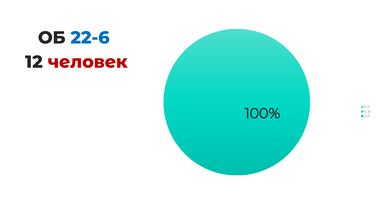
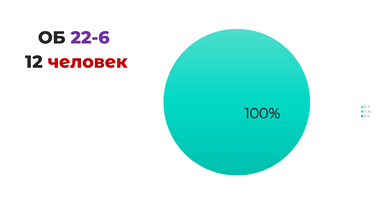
22-6 colour: blue -> purple (90, 38)
